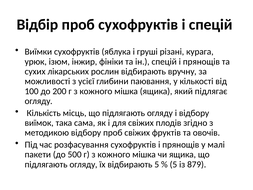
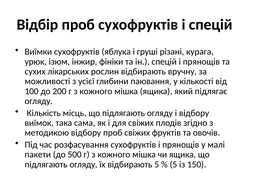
879: 879 -> 150 (197, 164)
